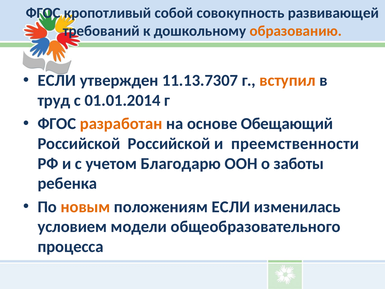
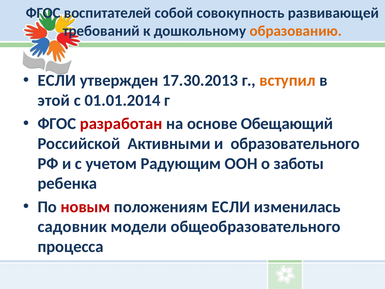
кропотливый: кропотливый -> воспитателей (108, 13)
11.13.7307: 11.13.7307 -> 17.30.2013 (200, 80)
труд: труд -> этой (54, 100)
разработан colour: orange -> red (121, 124)
Российской Российской: Российской -> Активными (169, 144)
преемственности: преемственности -> образовательного (295, 144)
Благодарю: Благодарю -> Радующим (181, 163)
новым colour: orange -> red (85, 207)
условием: условием -> садовник (72, 227)
